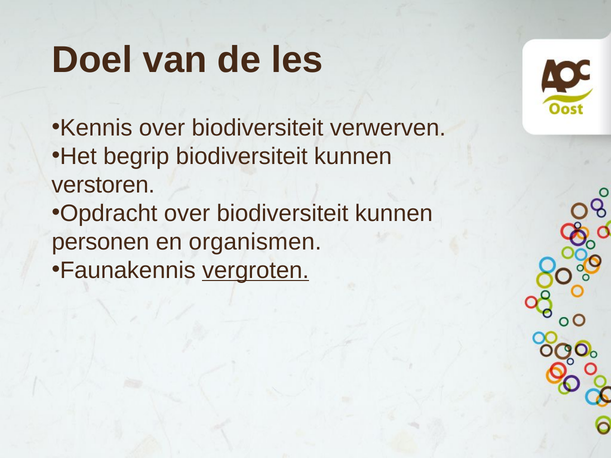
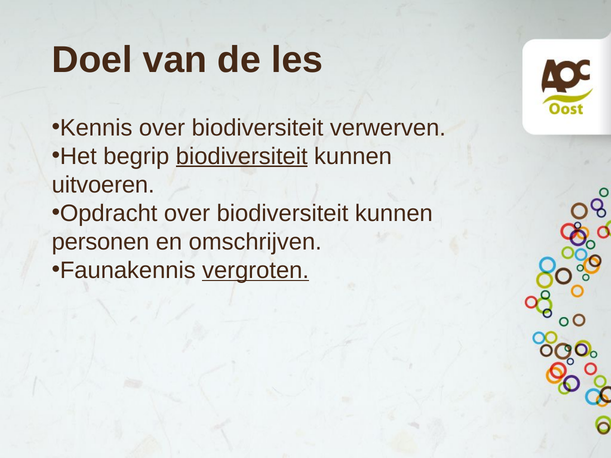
biodiversiteit underline: none -> present (242, 156)
verstoren: verstoren -> uitvoeren (103, 185)
organismen: organismen -> omschrijven (255, 242)
